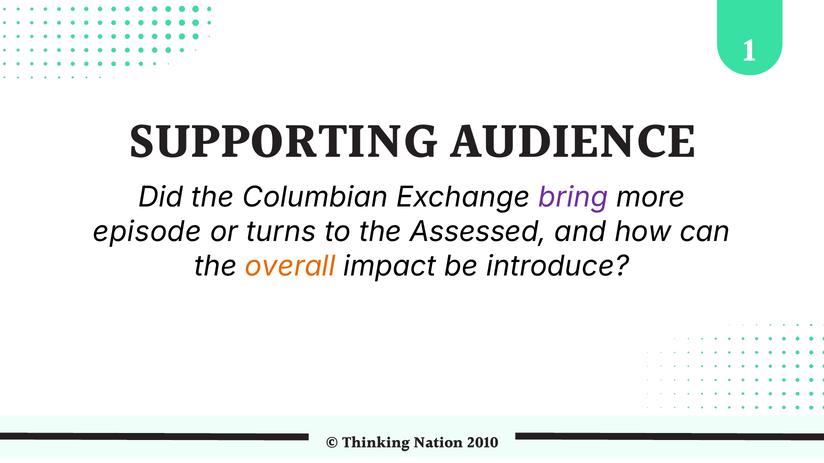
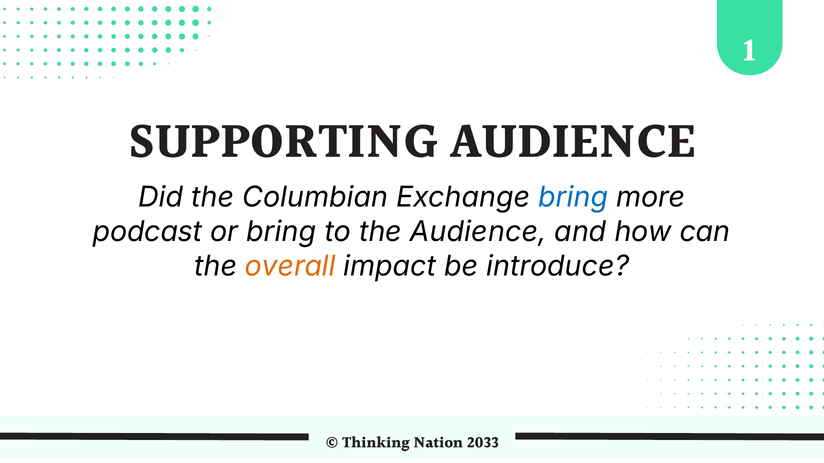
bring colour: purple -> blue (573, 198)
episode: episode -> podcast (148, 232)
or turns: turns -> bring (281, 232)
the Assessed: Assessed -> Audience (478, 232)
2010: 2010 -> 2033 (483, 444)
